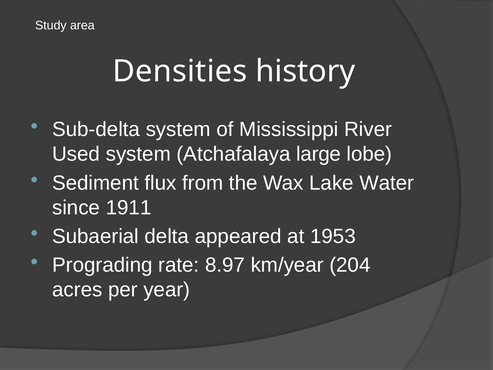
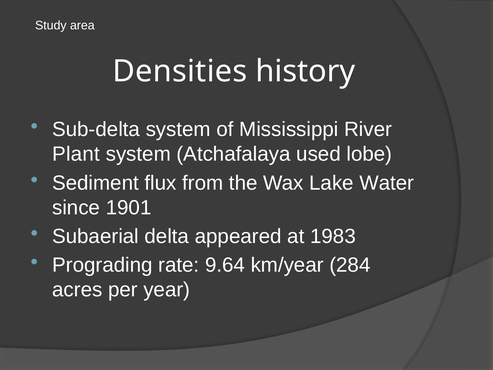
Used: Used -> Plant (76, 154)
large: large -> used (319, 154)
1911: 1911 -> 1901 (129, 207)
1953: 1953 -> 1983 (333, 236)
8.97: 8.97 -> 9.64 (225, 265)
204: 204 -> 284 (350, 265)
